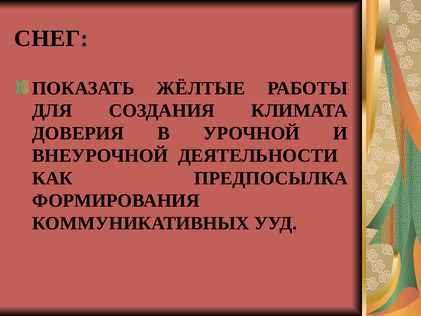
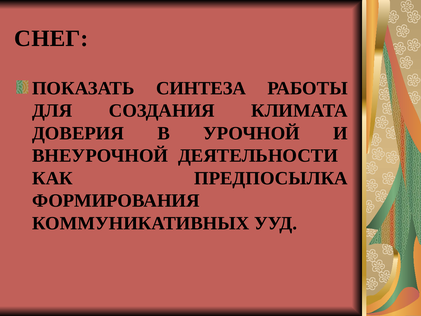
ЖЁЛТЫЕ: ЖЁЛТЫЕ -> СИНТЕЗА (201, 88)
